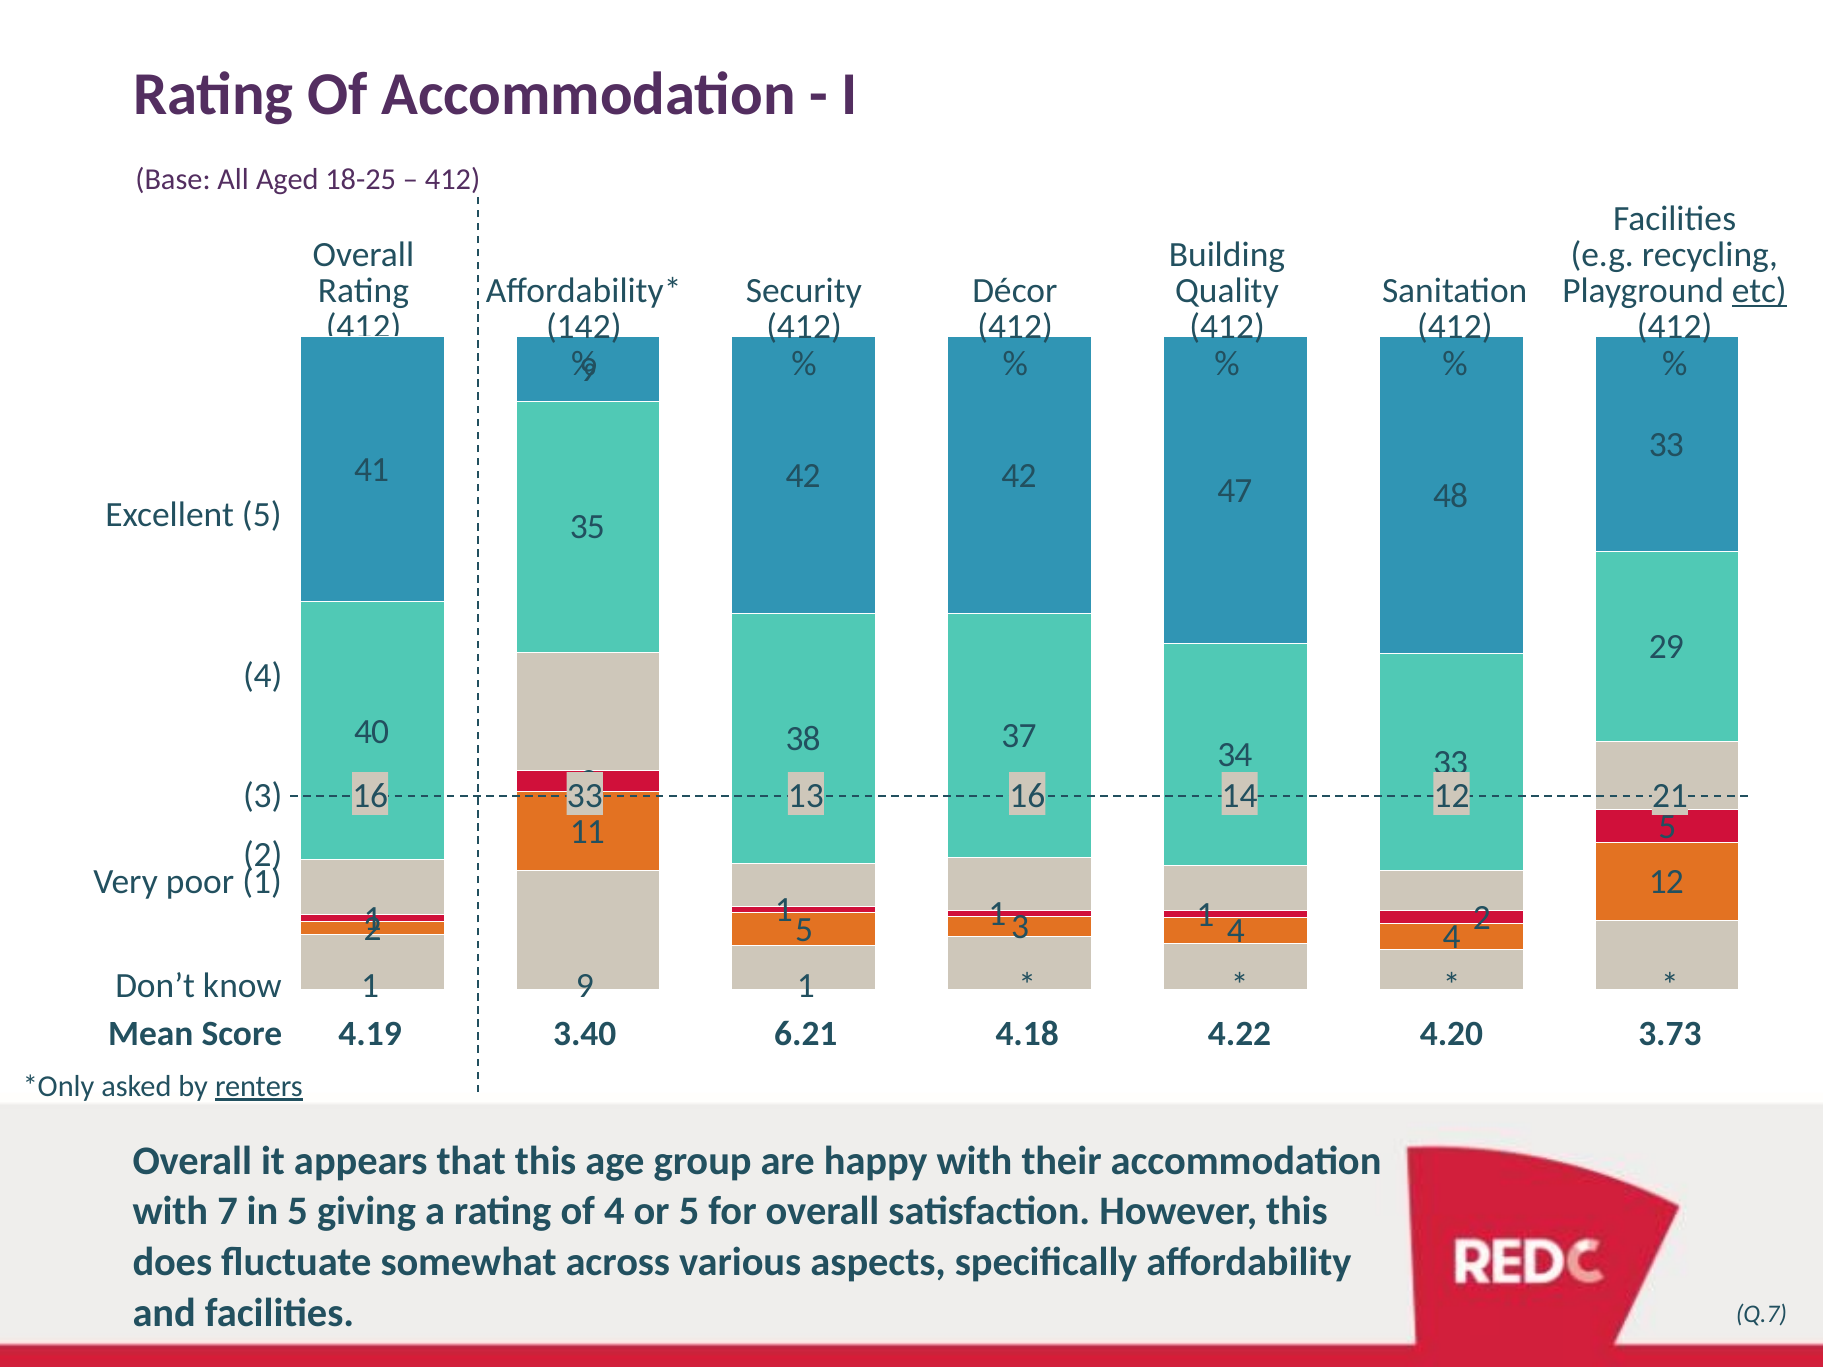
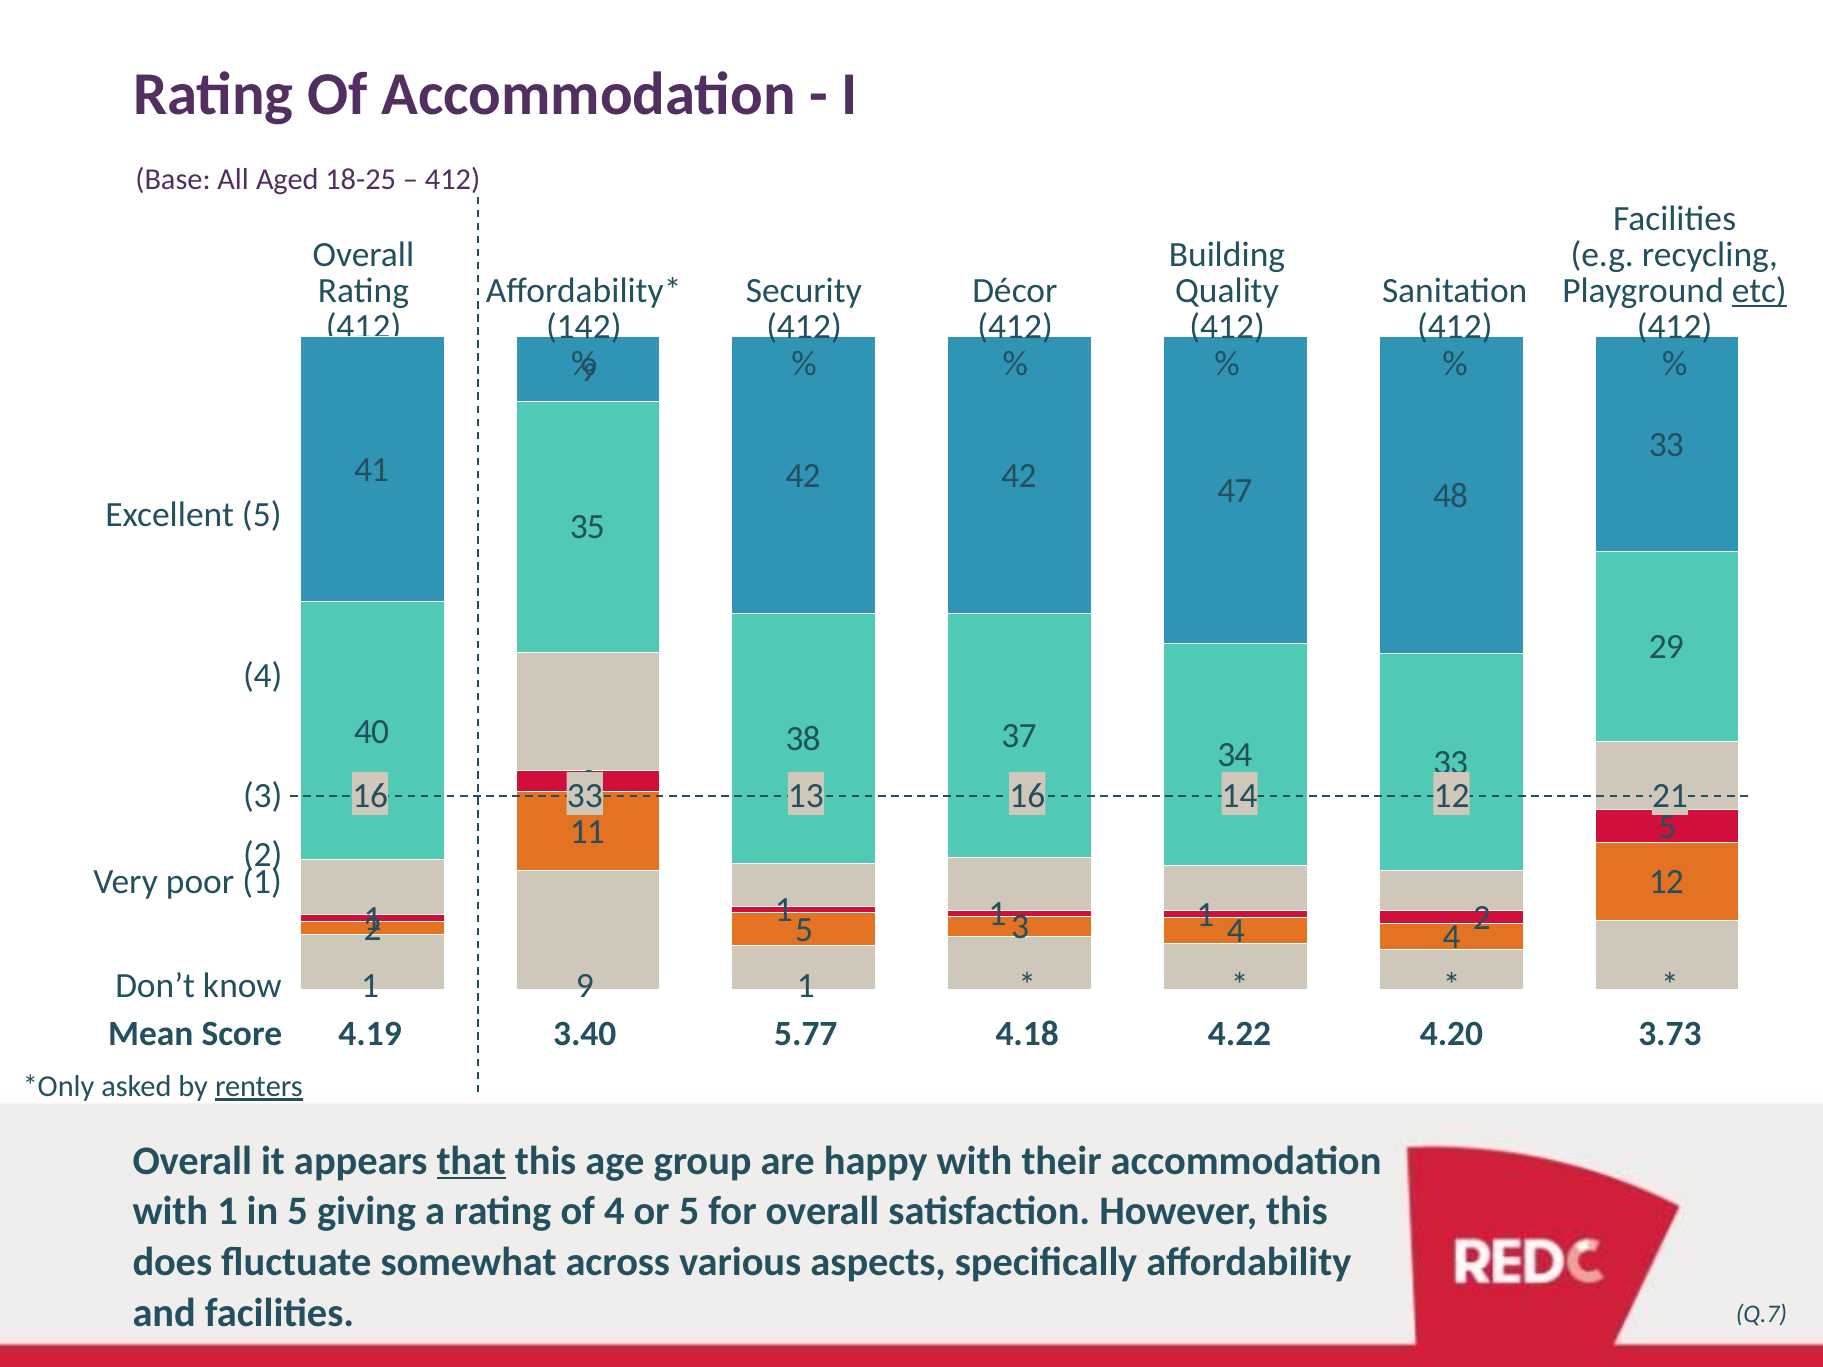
6.21: 6.21 -> 5.77 (806, 1034)
that underline: none -> present (471, 1161)
with 7: 7 -> 1 (228, 1212)
